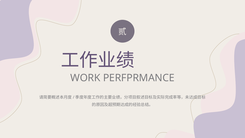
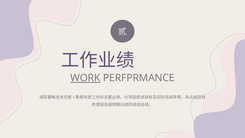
WORK underline: none -> present (85, 78)
